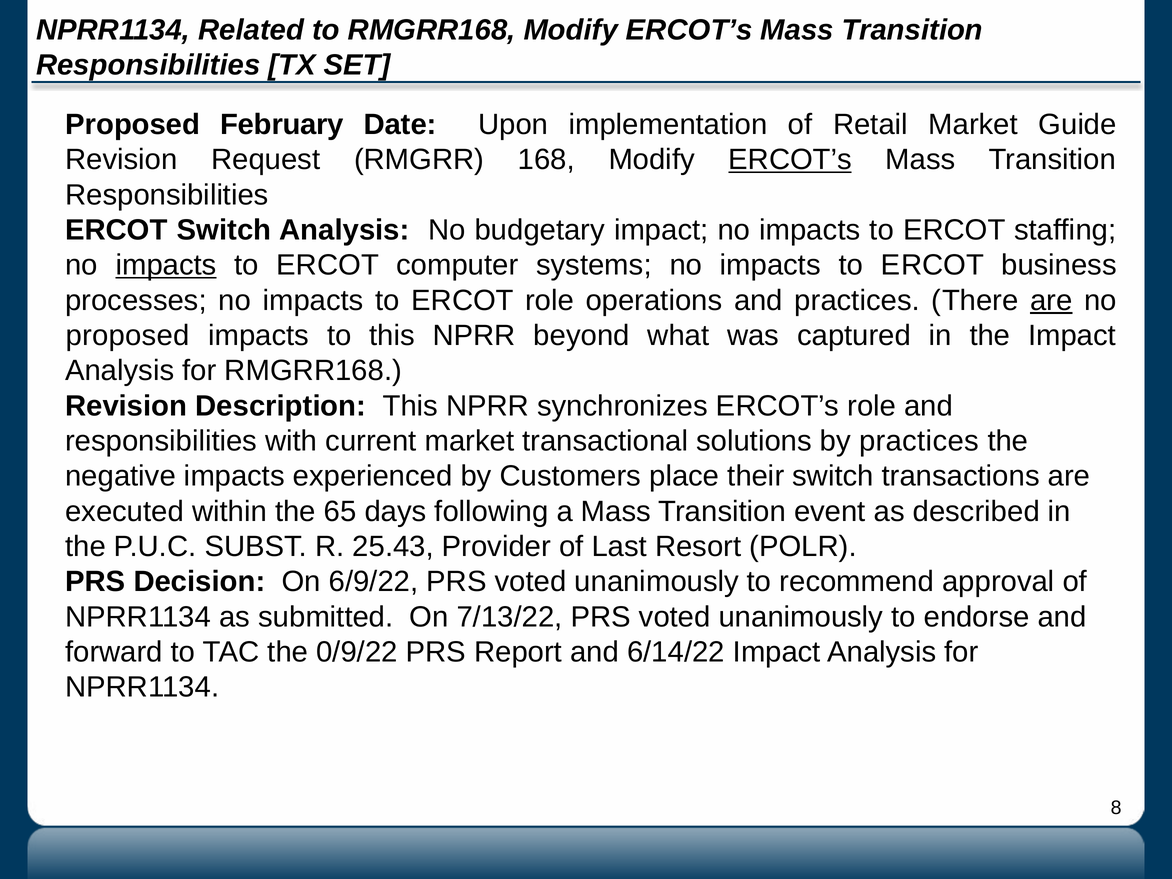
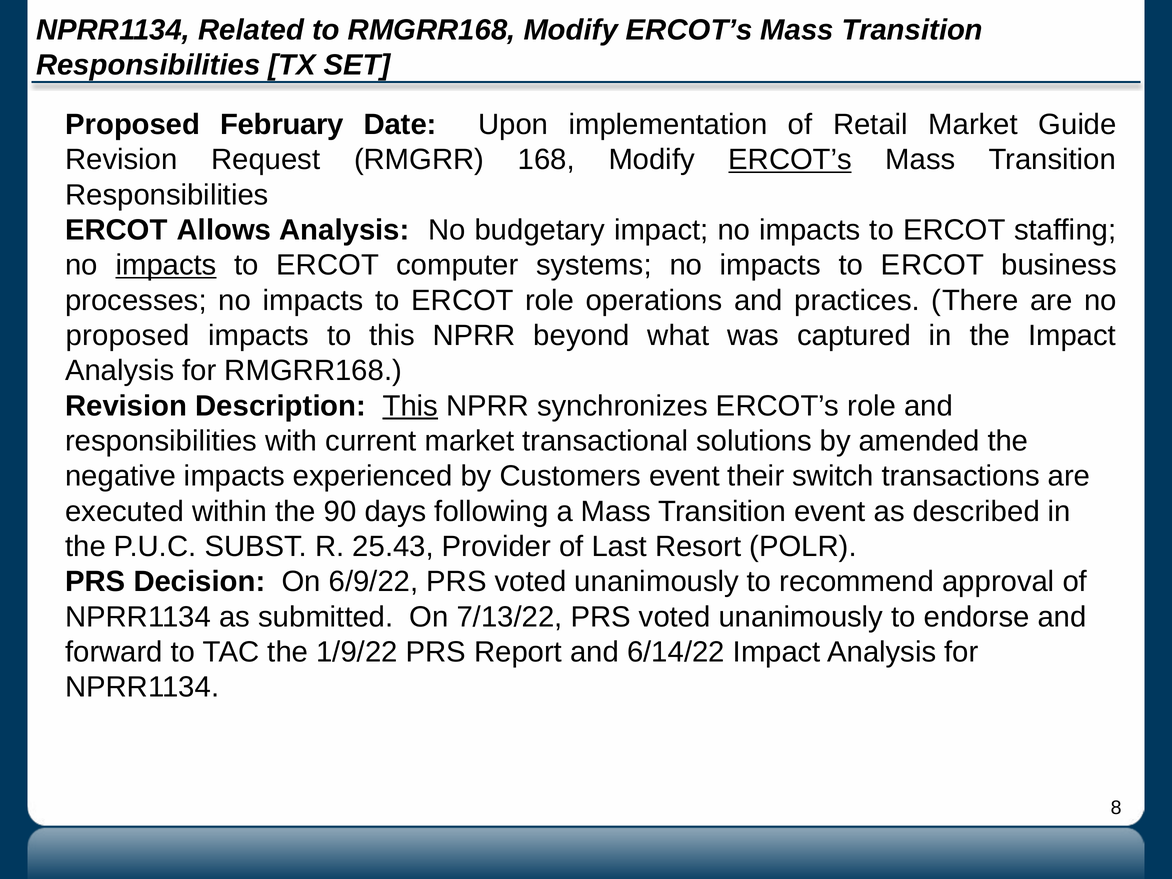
ERCOT Switch: Switch -> Allows (224, 230)
are underline: present -> none (1051, 300)
This underline: none -> present (410, 406)
by practices: practices -> amended (919, 441)
Customers place: place -> event (684, 476)
65: 65 -> 90 (340, 511)
0/9/22: 0/9/22 -> 1/9/22 (357, 652)
